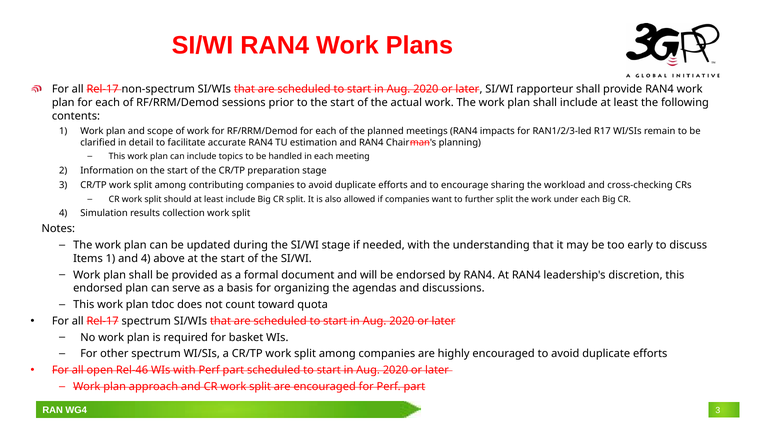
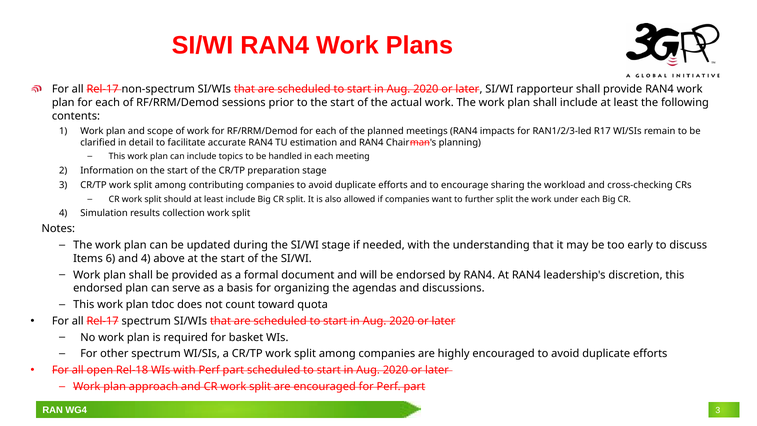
Items 1: 1 -> 6 (110, 258)
Rel-46: Rel-46 -> Rel-18 (132, 370)
